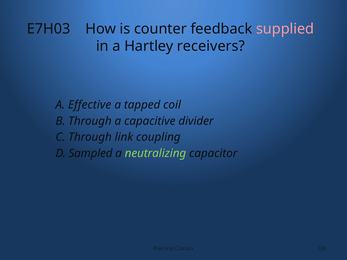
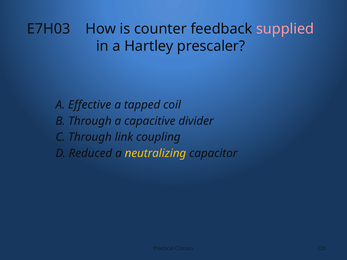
receivers: receivers -> prescaler (211, 46)
Sampled: Sampled -> Reduced (90, 153)
neutralizing colour: light green -> yellow (155, 153)
